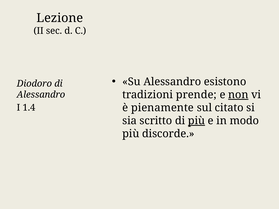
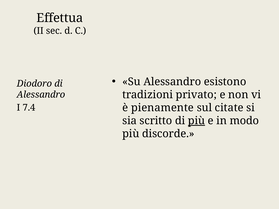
Lezione: Lezione -> Effettua (60, 18)
prende: prende -> privato (196, 95)
non underline: present -> none (238, 95)
citato: citato -> citate (229, 108)
1.4: 1.4 -> 7.4 (29, 108)
